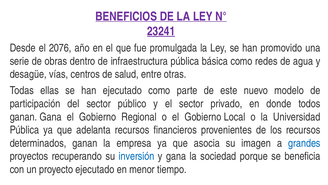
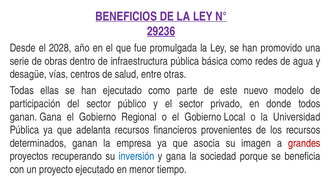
23241: 23241 -> 29236 (161, 31)
2076: 2076 -> 2028 (60, 48)
grandes colour: blue -> red (304, 143)
